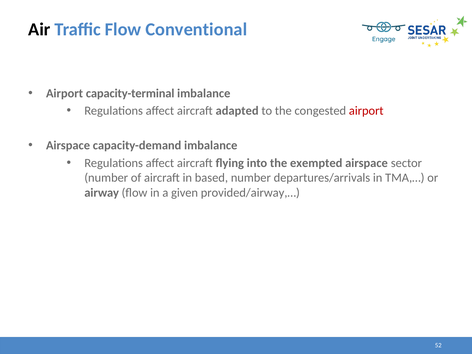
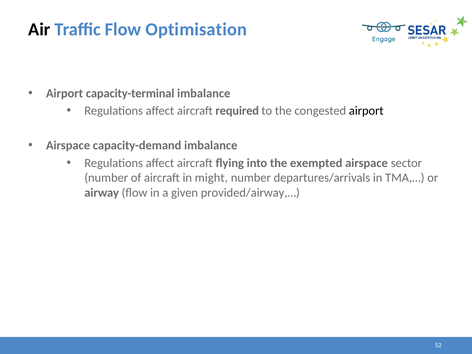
Conventional: Conventional -> Optimisation (196, 29)
adapted: adapted -> required (237, 111)
airport colour: red -> black (366, 111)
based: based -> might (211, 178)
